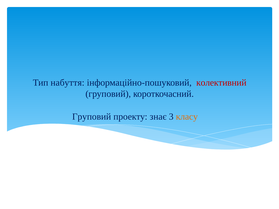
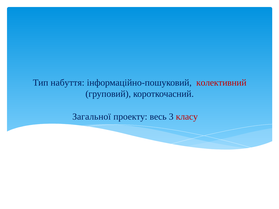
Груповий: Груповий -> Загальної (92, 117)
знає: знає -> весь (158, 117)
класу colour: orange -> red (187, 117)
